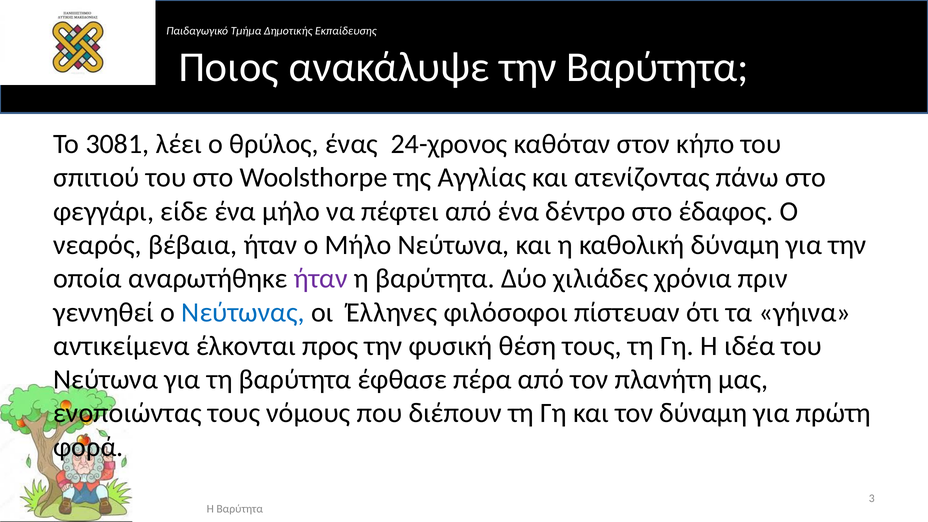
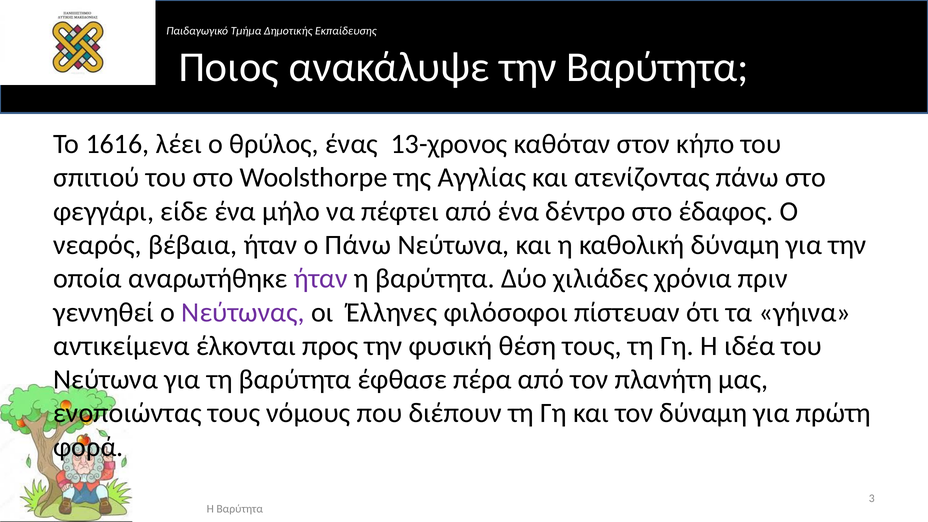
3081: 3081 -> 1616 (117, 144)
24-χρονος: 24-χρονος -> 13-χρονος (449, 144)
ο Μήλο: Μήλο -> Πάνω (358, 245)
Νεύτωνας colour: blue -> purple (243, 312)
